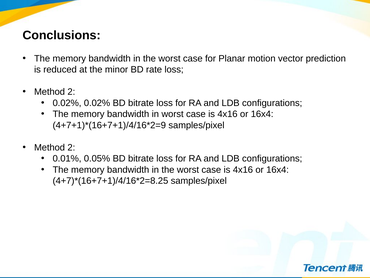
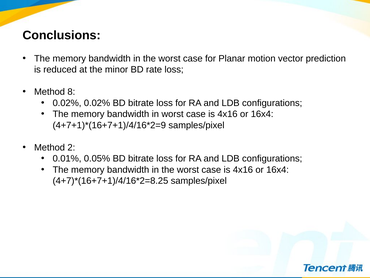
2: 2 -> 8 (71, 92)
